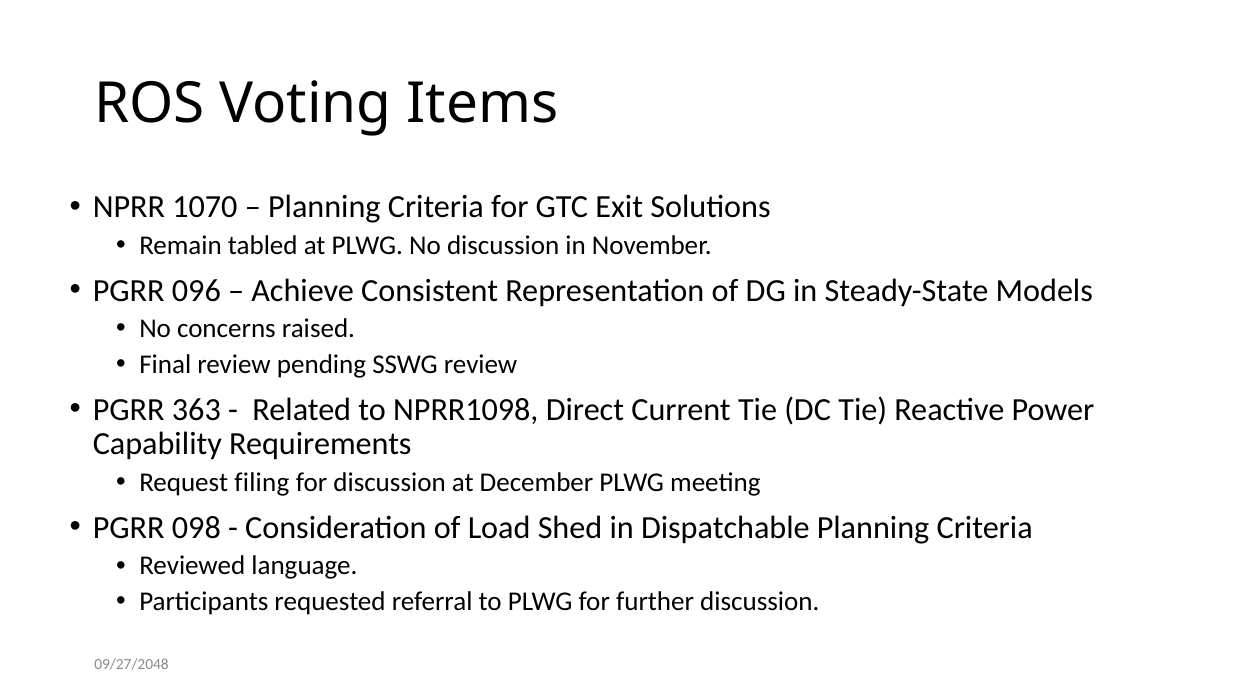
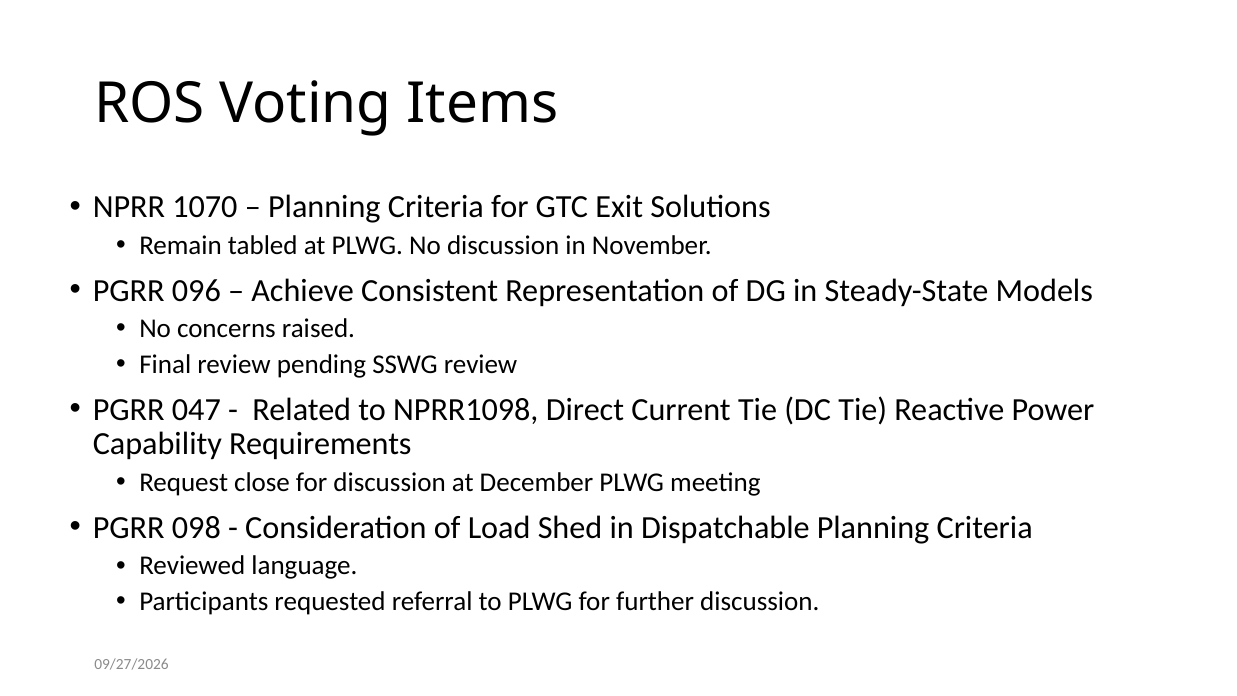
363: 363 -> 047 (196, 409)
filing: filing -> close (262, 483)
09/27/2048: 09/27/2048 -> 09/27/2026 (132, 664)
